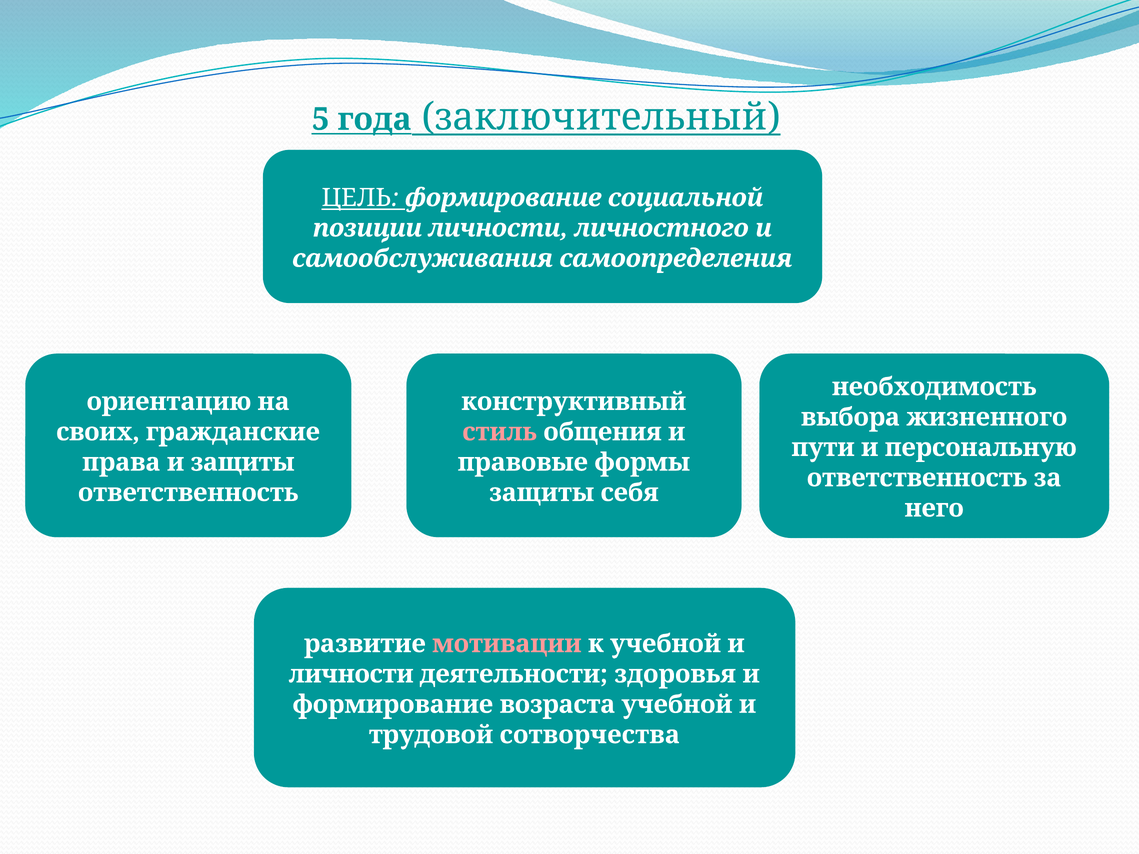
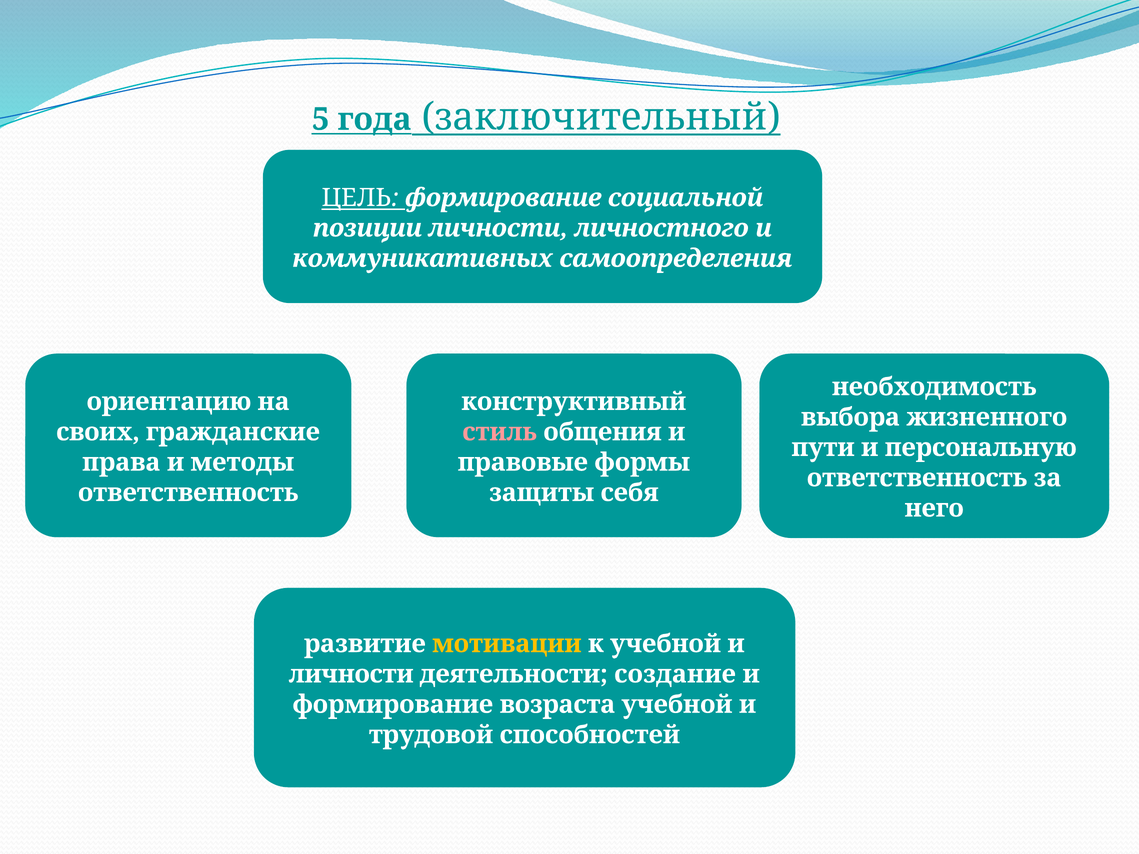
самообслуживания: самообслуживания -> коммуникативных (423, 259)
и защиты: защиты -> методы (242, 462)
мотивации colour: pink -> yellow (507, 644)
здоровья: здоровья -> создание (675, 674)
сотворчества: сотворчества -> способностей (590, 735)
